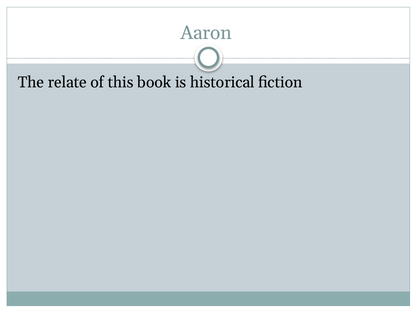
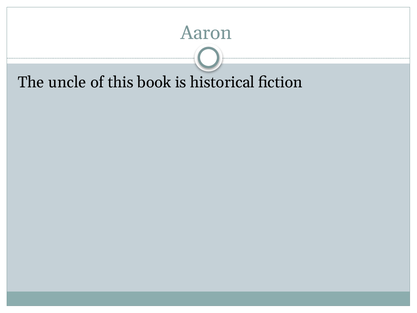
relate: relate -> uncle (67, 82)
